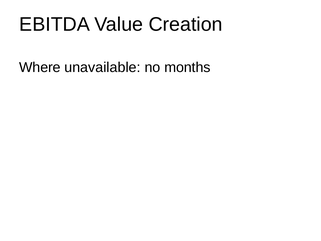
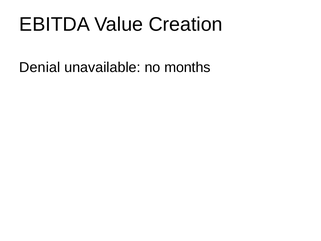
Where: Where -> Denial (40, 67)
